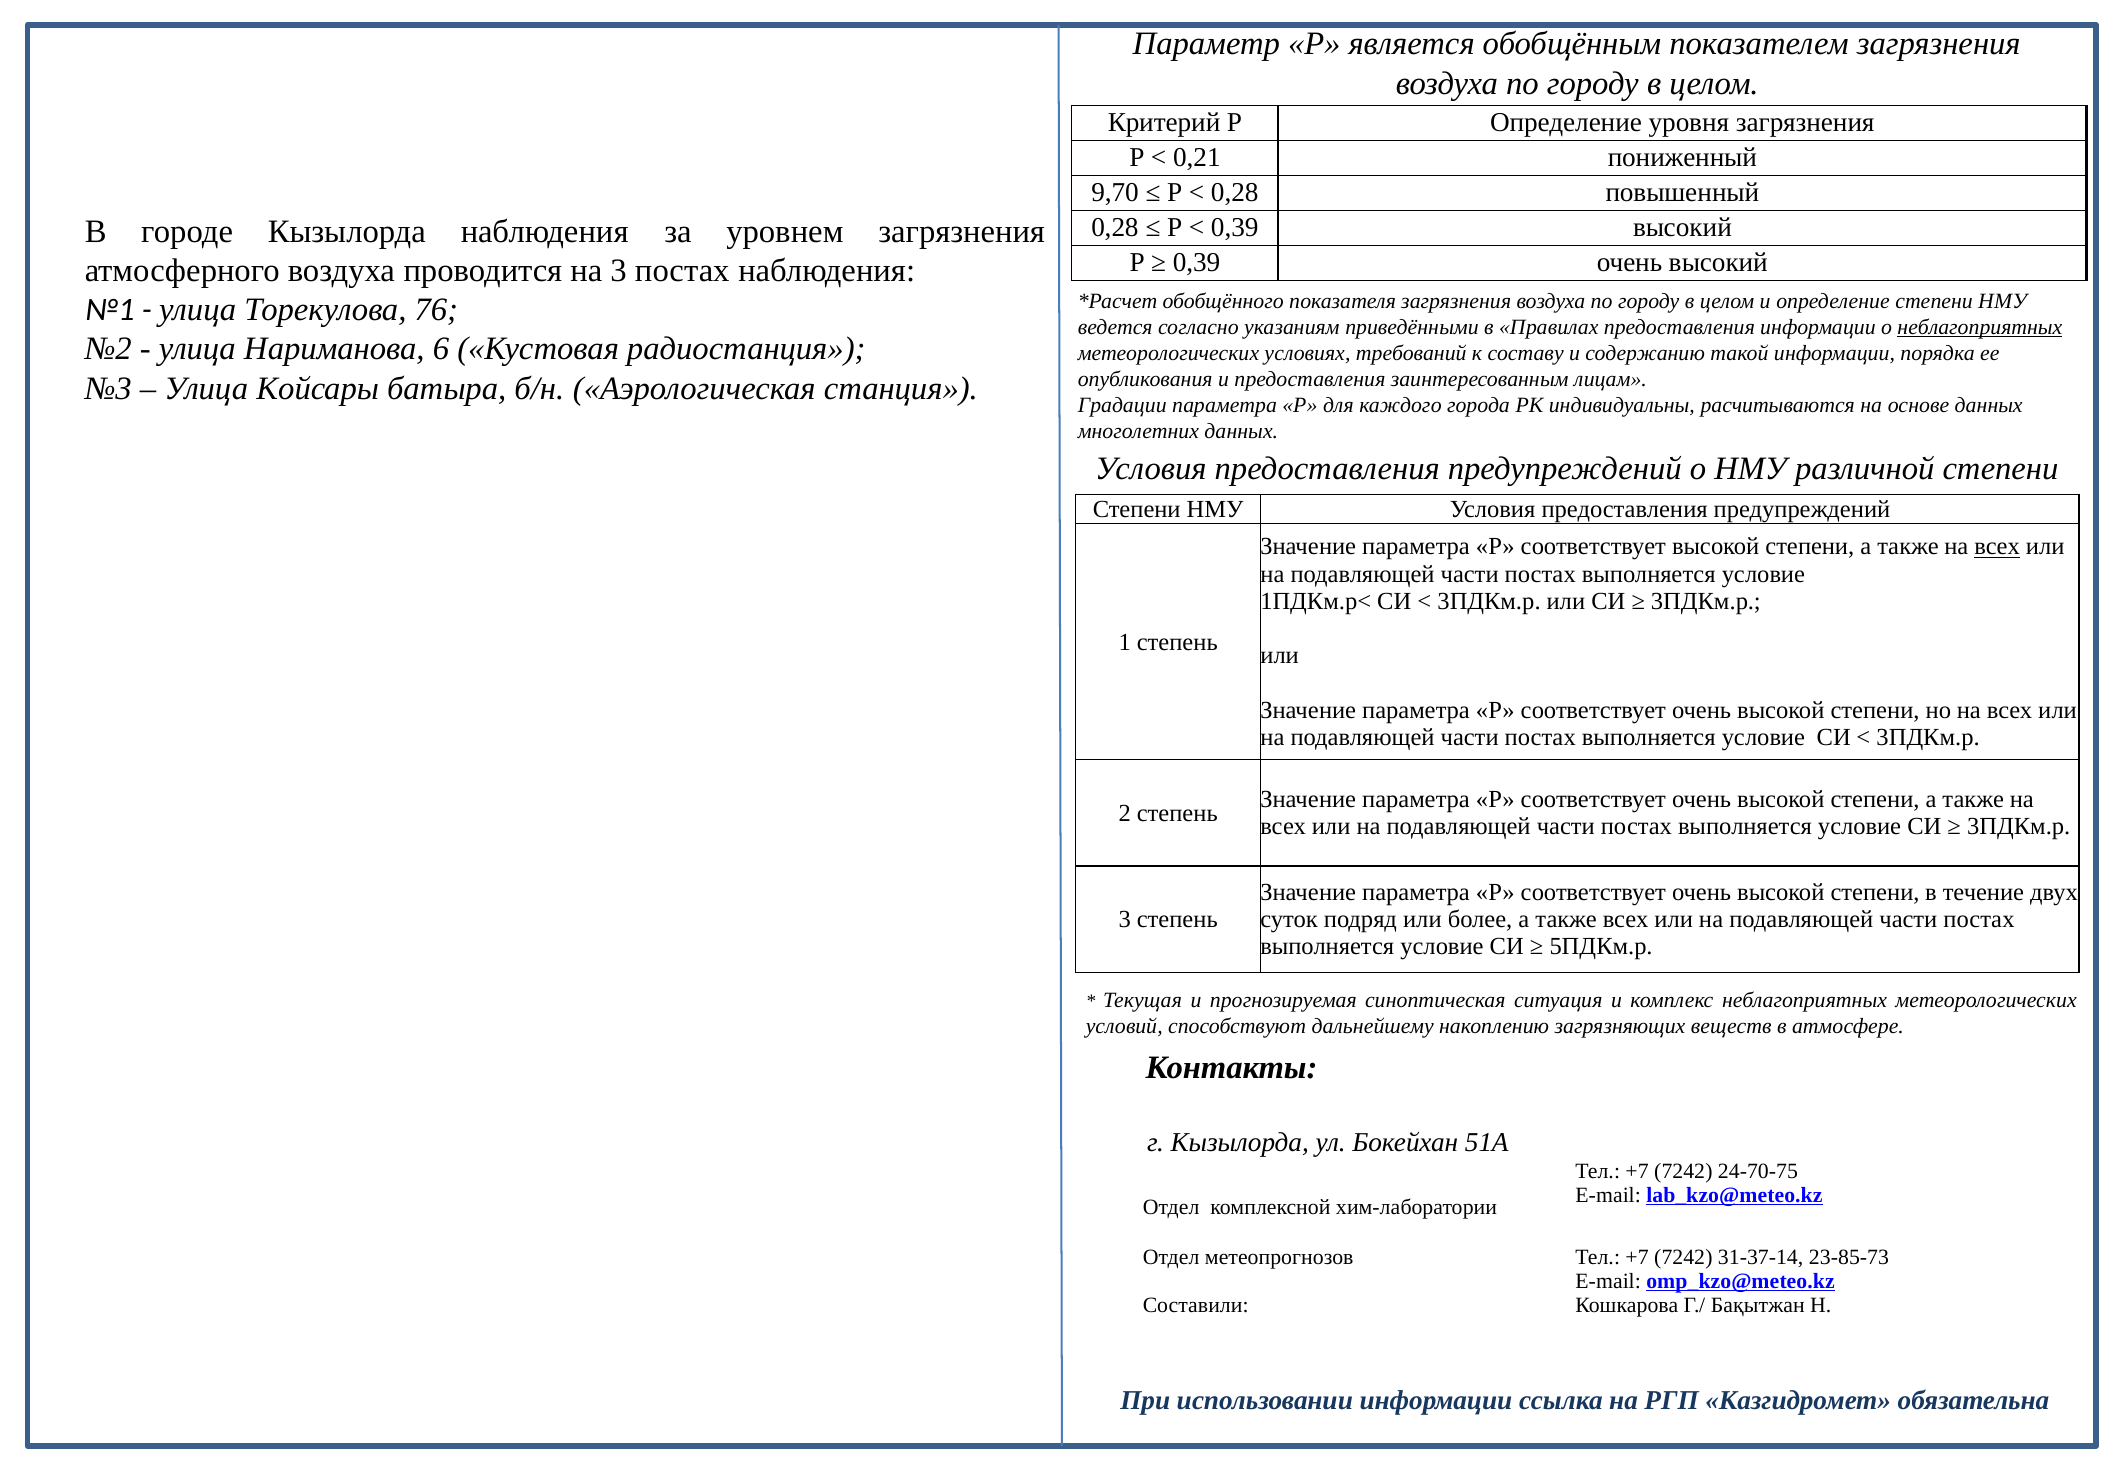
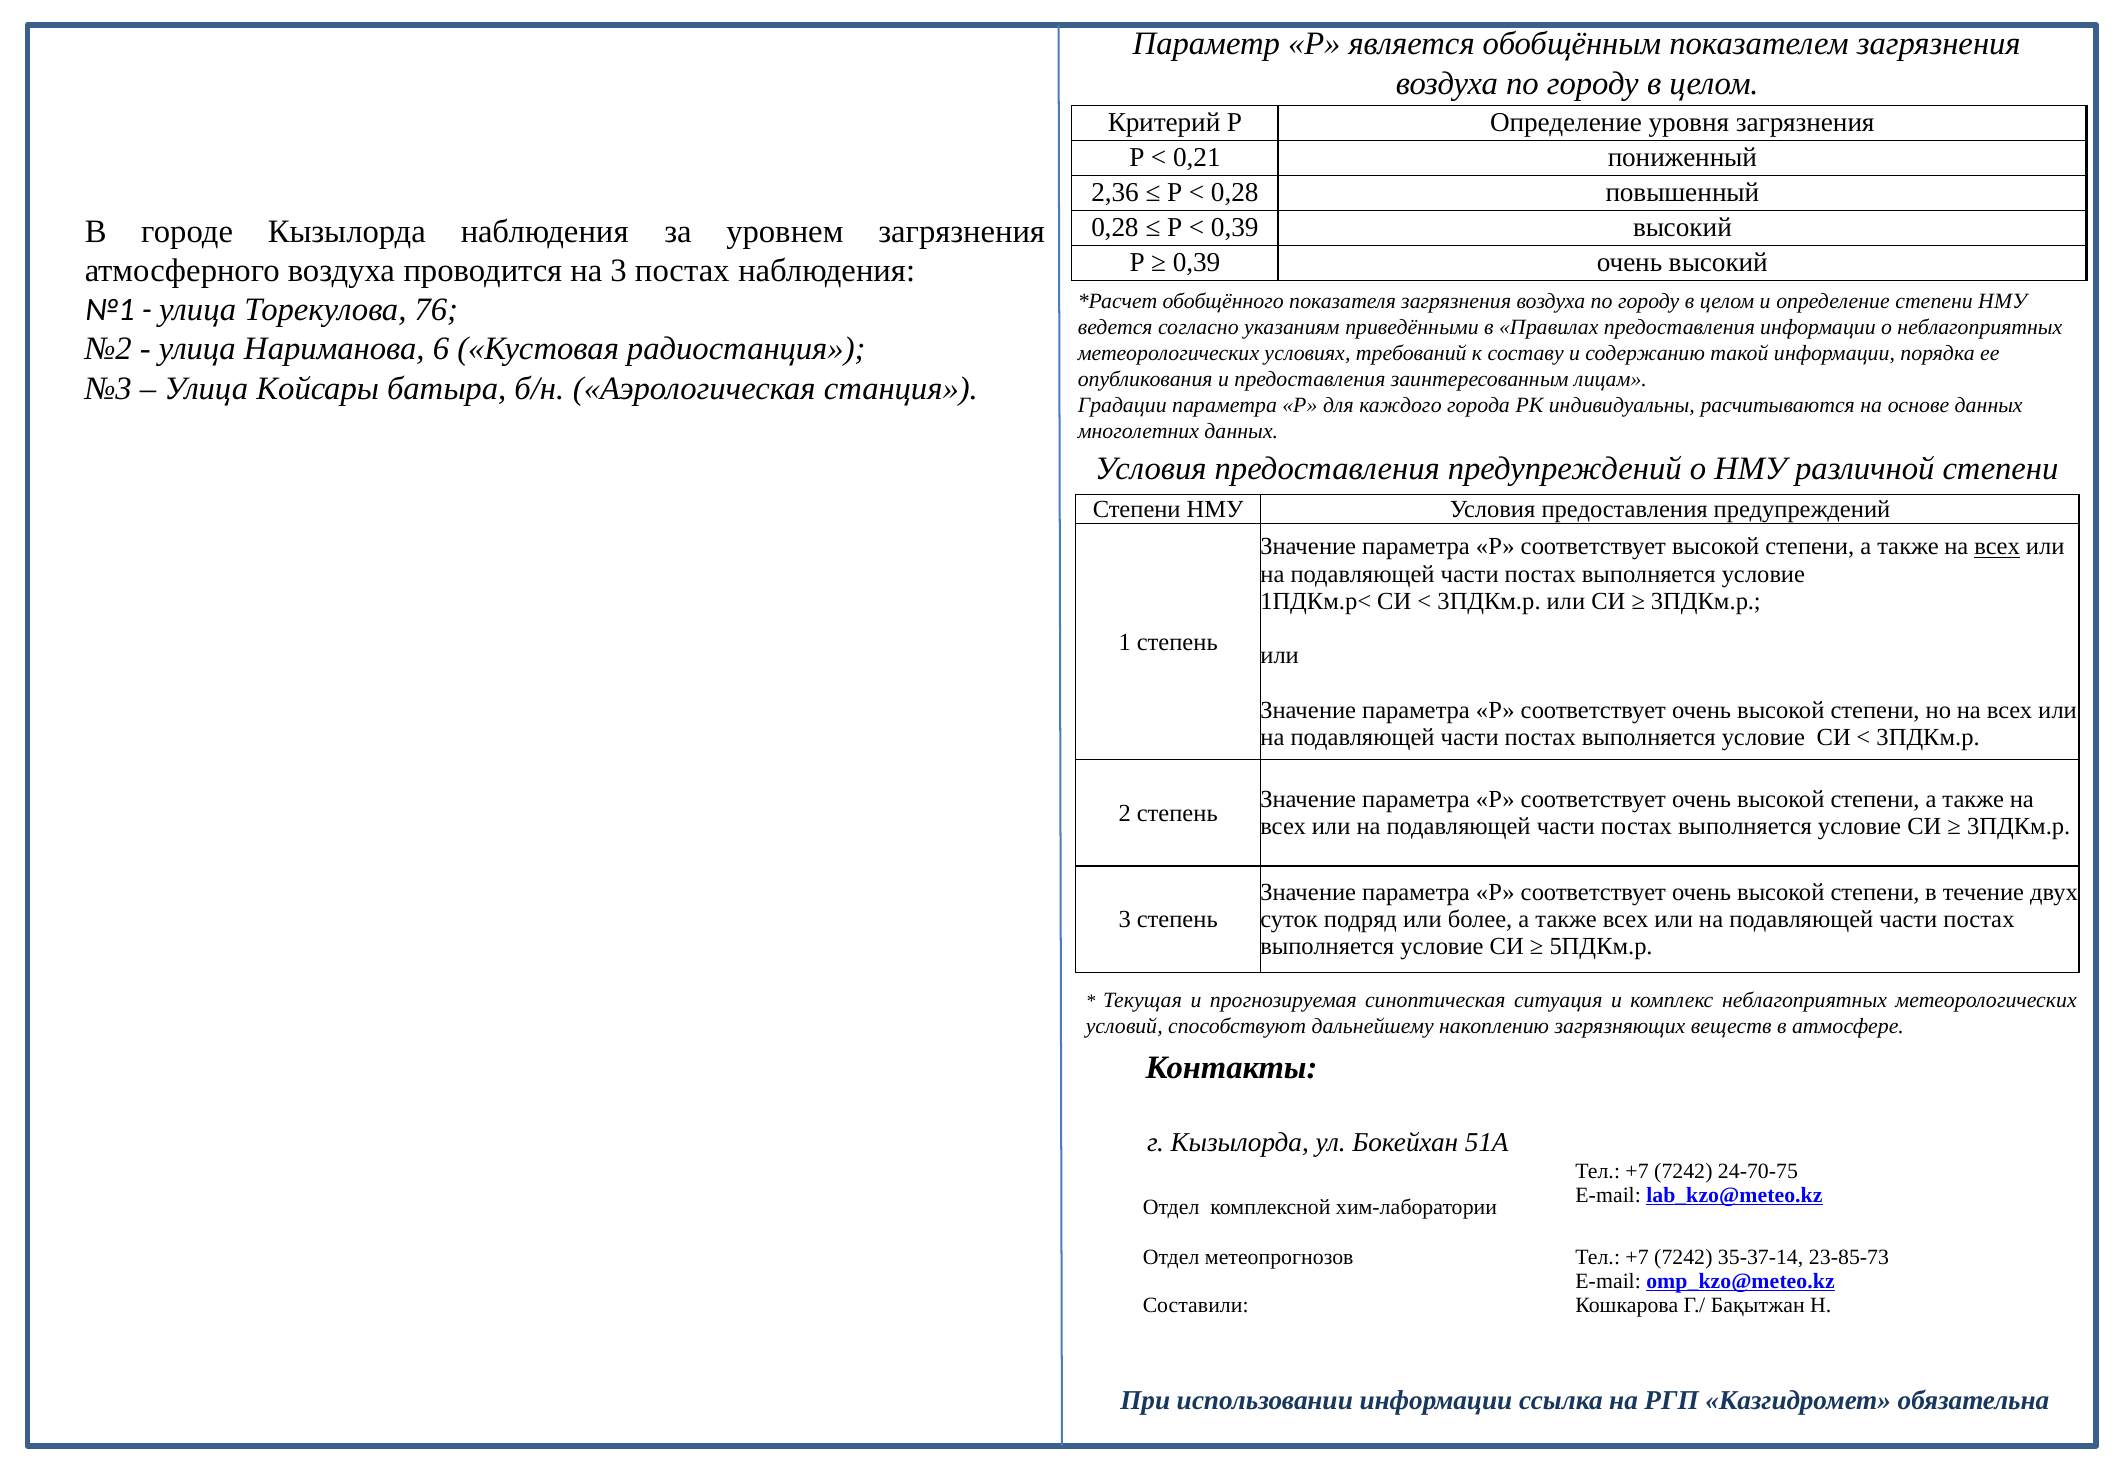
9,70: 9,70 -> 2,36 (1115, 193)
неблагоприятных underline: present -> none (1980, 327)
31-37-14: 31-37-14 -> 35-37-14 (1761, 1257)
